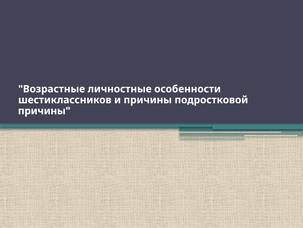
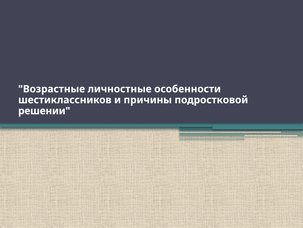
причины: причины -> решении (44, 111)
